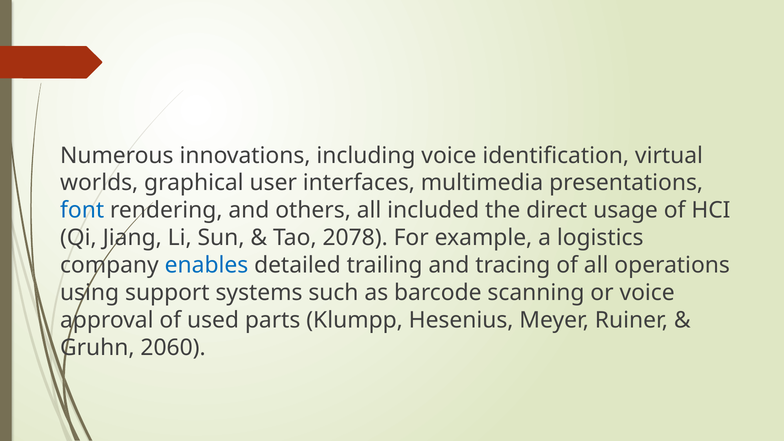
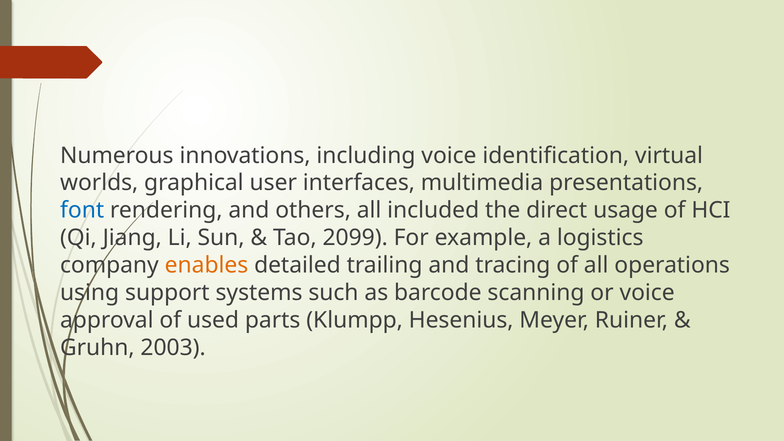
2078: 2078 -> 2099 (355, 238)
enables colour: blue -> orange (206, 265)
2060: 2060 -> 2003 (173, 348)
